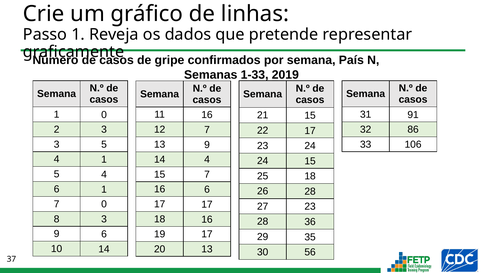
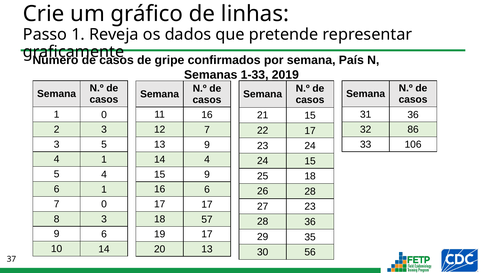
31 91: 91 -> 36 (413, 115)
15 7: 7 -> 9 (207, 175)
18 16: 16 -> 57 (207, 220)
